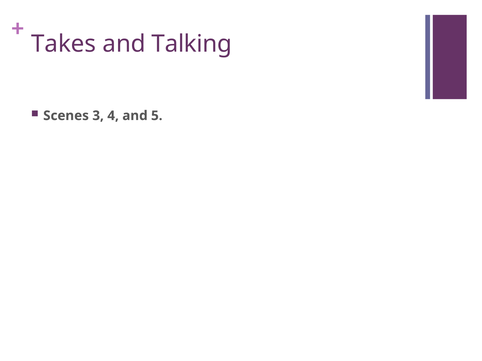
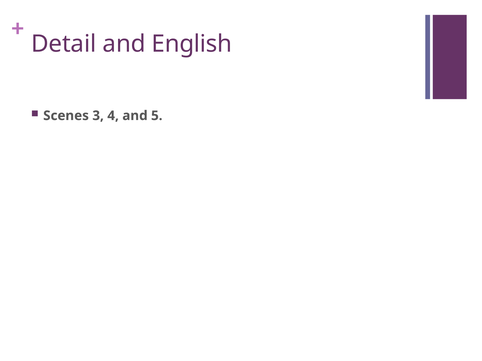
Takes: Takes -> Detail (64, 44)
Talking: Talking -> English (192, 44)
